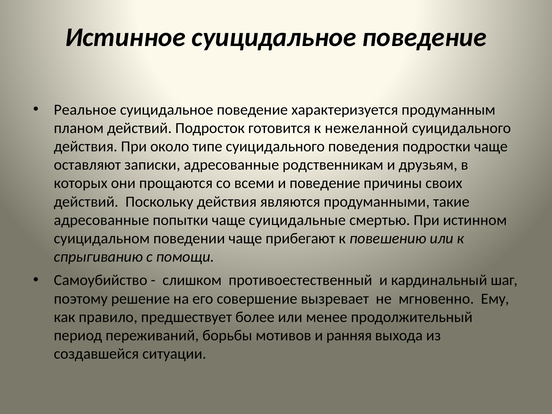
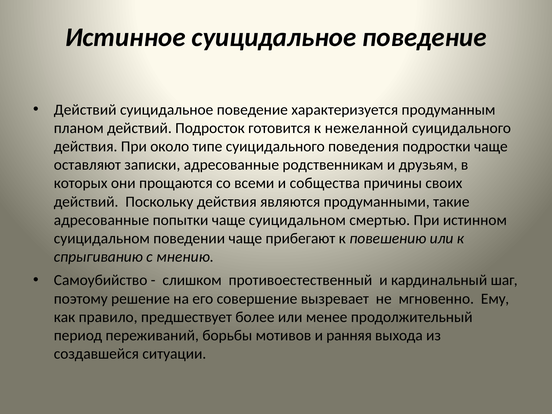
Реальное: Реальное -> Действий (85, 110)
и поведение: поведение -> собщества (325, 183)
чаще суицидальные: суицидальные -> суицидальном (297, 220)
помощи: помощи -> мнению (185, 257)
